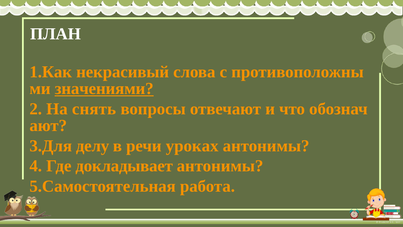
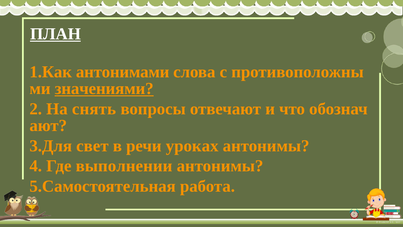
ПЛАН underline: none -> present (55, 34)
некрасивый: некрасивый -> антонимами (123, 72)
делу: делу -> свет (92, 146)
докладывает: докладывает -> выполнении (124, 166)
